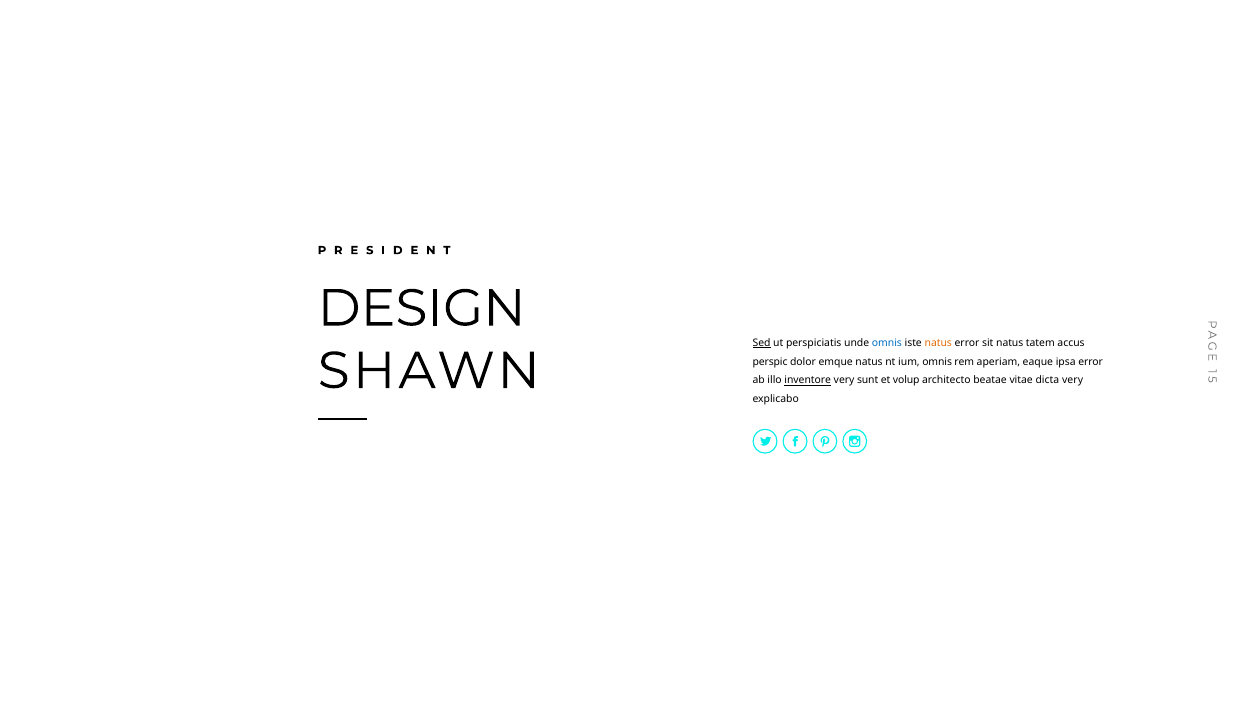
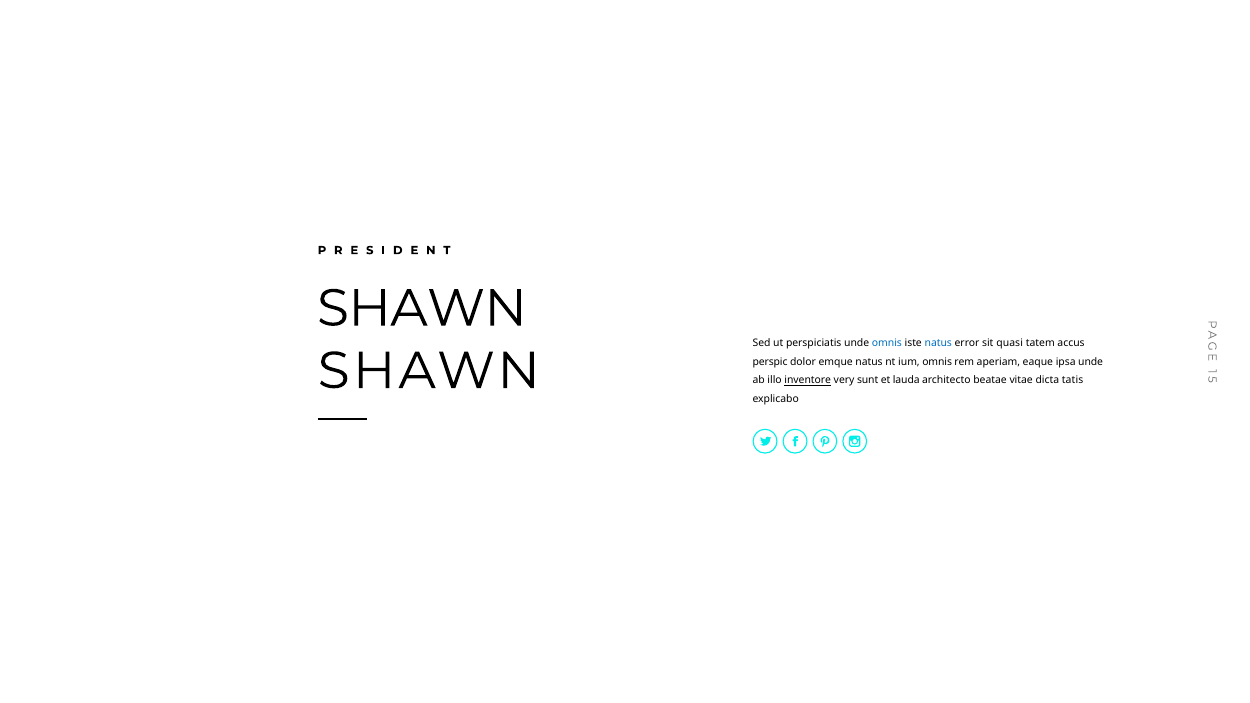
DESIGN: DESIGN -> SHAWN (422, 308)
Sed underline: present -> none (762, 343)
natus colour: orange -> blue (938, 343)
sit natus: natus -> quasi (1010, 343)
ipsa error: error -> unde (1091, 362)
volup: volup -> lauda (906, 380)
dicta very: very -> tatis (1073, 380)
